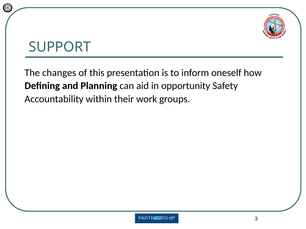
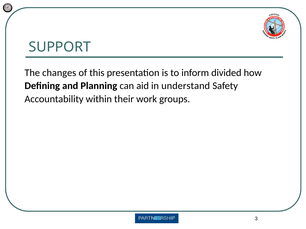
oneself: oneself -> divided (226, 73)
opportunity: opportunity -> understand (186, 86)
